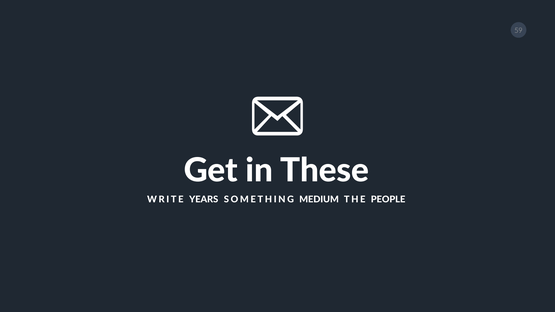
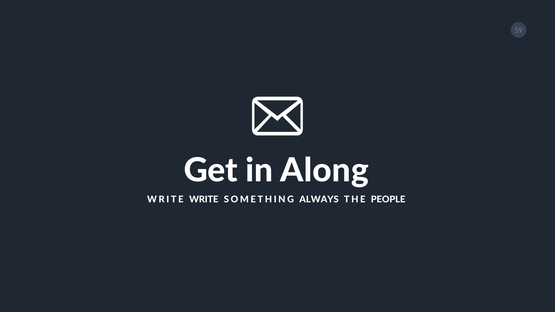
These: These -> Along (324, 171)
WRITE YEARS: YEARS -> WRITE (204, 200)
MEDIUM: MEDIUM -> ALWAYS (319, 200)
